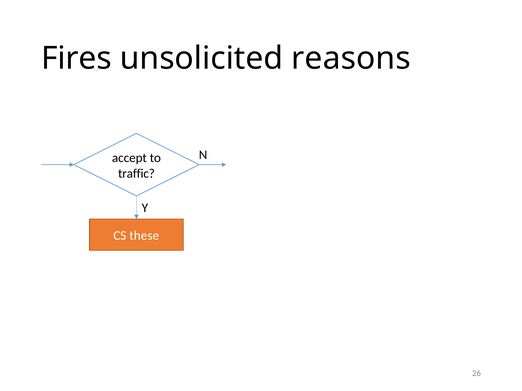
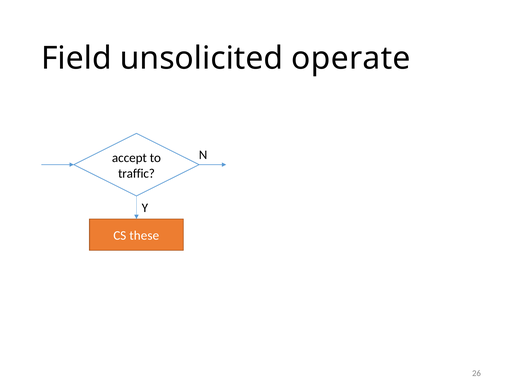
Fires: Fires -> Field (76, 58)
reasons: reasons -> operate (351, 58)
